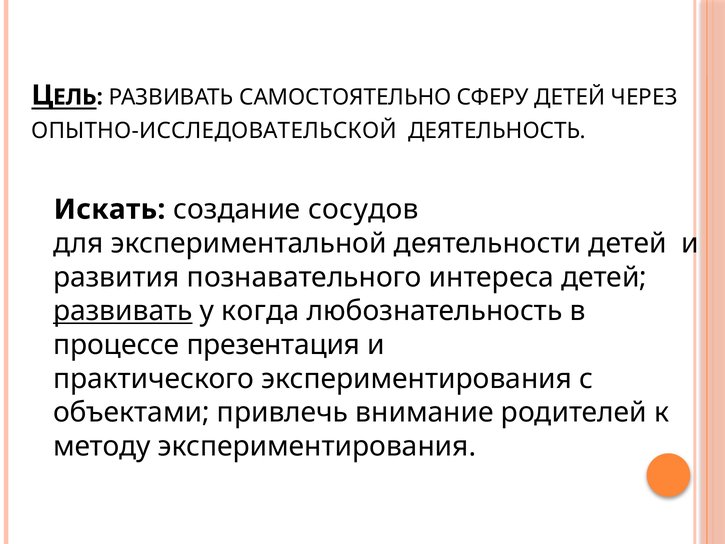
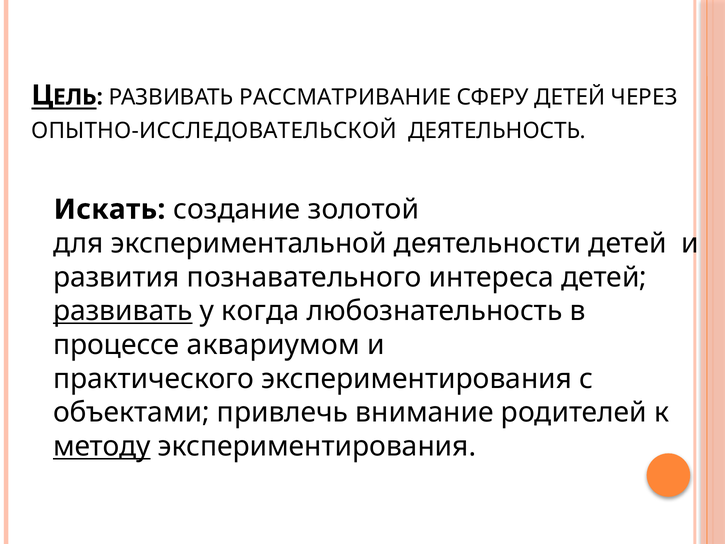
САМОСТОЯТЕЛЬНО: САМОСТОЯТЕЛЬНО -> РАССМАТРИВАНИЕ (345, 97)
сосудов: сосудов -> золотой (363, 209)
презентация: презентация -> аквариумом (273, 345)
методу underline: none -> present (102, 446)
